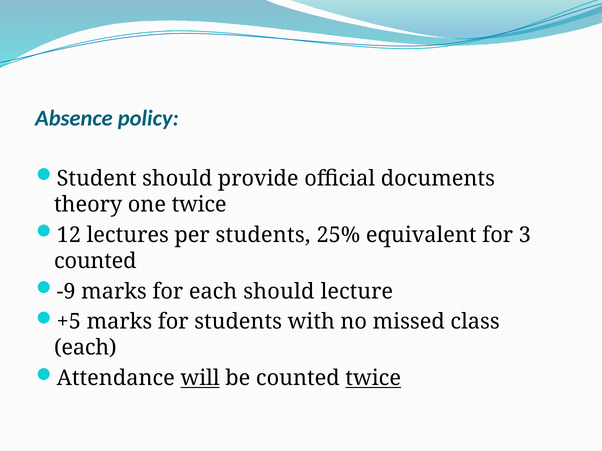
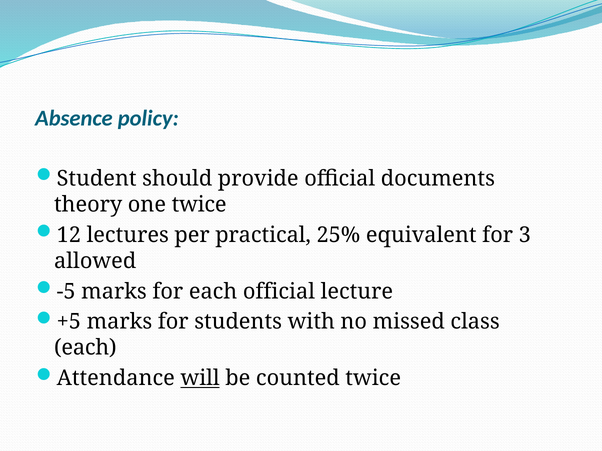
per students: students -> practical (263, 235)
counted: counted -> allowed (95, 261)
-9: -9 -> -5 (66, 292)
each should: should -> official (279, 292)
twice underline: present -> none (373, 379)
